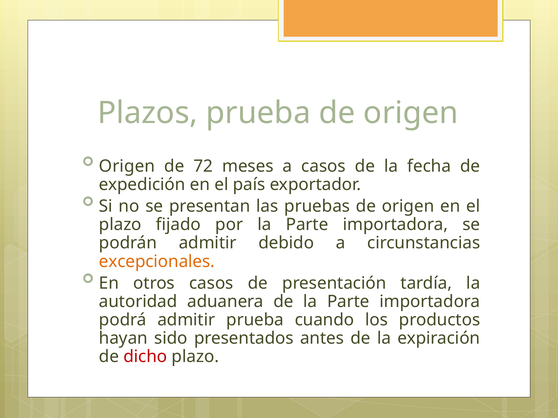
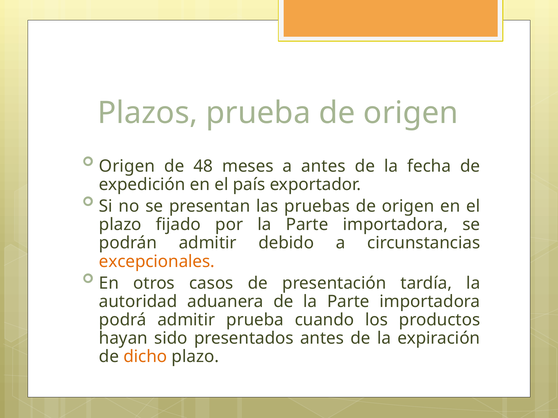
72: 72 -> 48 (203, 166)
a casos: casos -> antes (324, 166)
dicho colour: red -> orange (145, 357)
